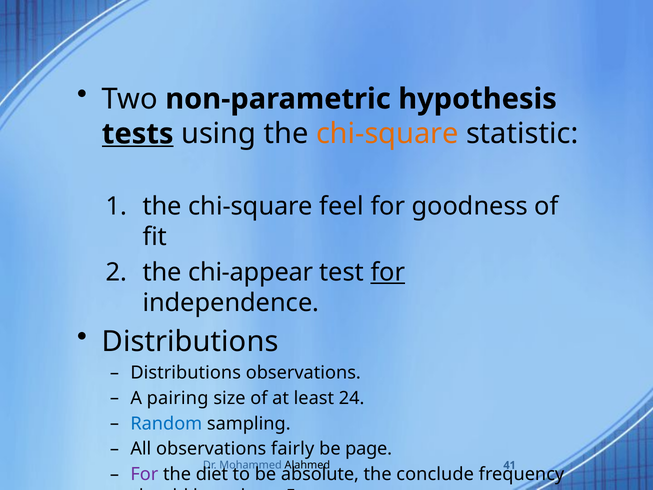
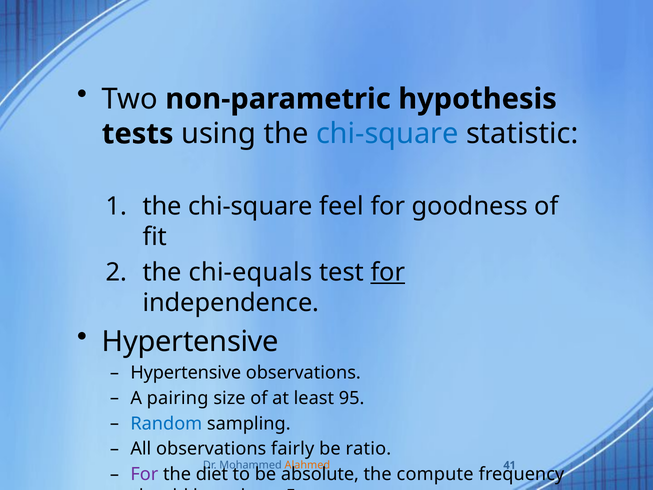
tests underline: present -> none (138, 134)
chi-square colour: orange -> blue (387, 134)
chi-appear: chi-appear -> chi-equals (250, 272)
Distributions: Distributions -> Hypertensive (190, 341)
Distributions: Distributions -> Hypertensive (186, 373)
24: 24 -> 95 (352, 398)
page: page -> ratio (368, 449)
Alahmed colour: black -> orange (307, 465)
conclude: conclude -> compute (435, 474)
